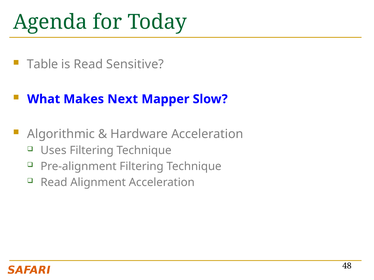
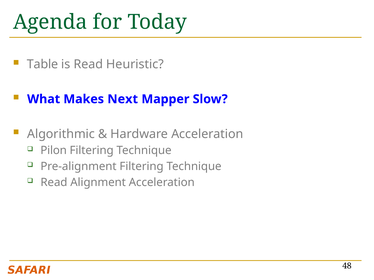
Sensitive: Sensitive -> Heuristic (135, 64)
Uses: Uses -> Pilon (54, 151)
